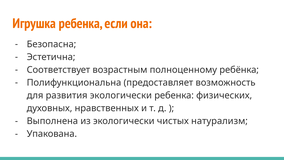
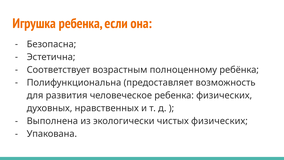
развития экологически: экологически -> человеческое (121, 95)
чистых натурализм: натурализм -> физических (219, 121)
